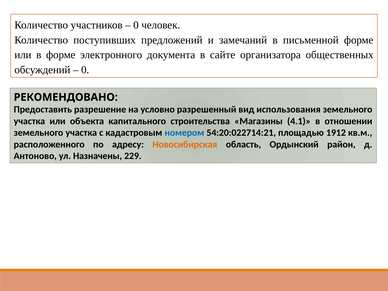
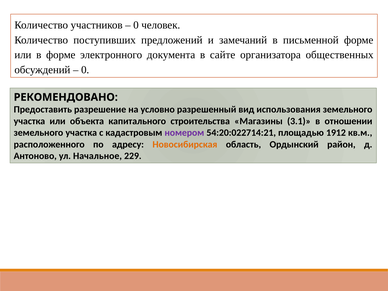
4.1: 4.1 -> 3.1 (299, 121)
номером colour: blue -> purple (184, 133)
Назначены: Назначены -> Начальное (97, 156)
